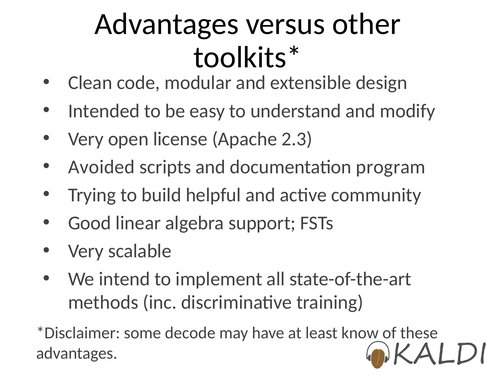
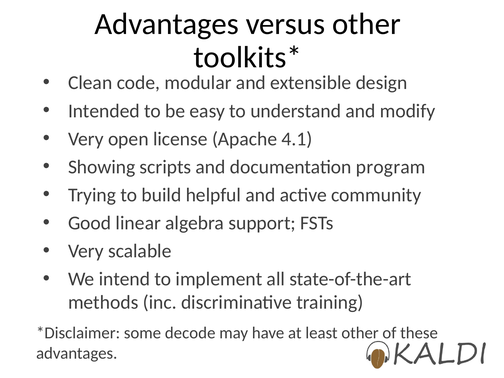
2.3: 2.3 -> 4.1 (297, 139)
Avoided: Avoided -> Showing (102, 167)
least know: know -> other (360, 333)
